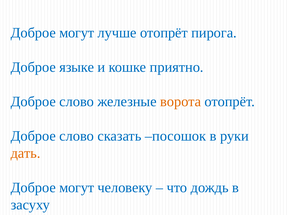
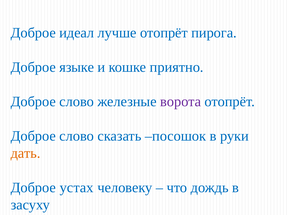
могут: могут -> идеал (77, 33)
ворота colour: orange -> purple (181, 102)
могут: могут -> устах (77, 188)
